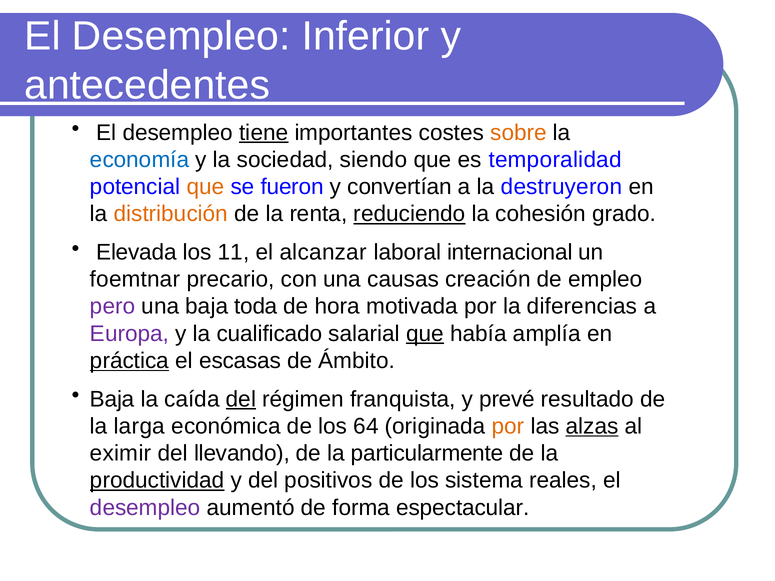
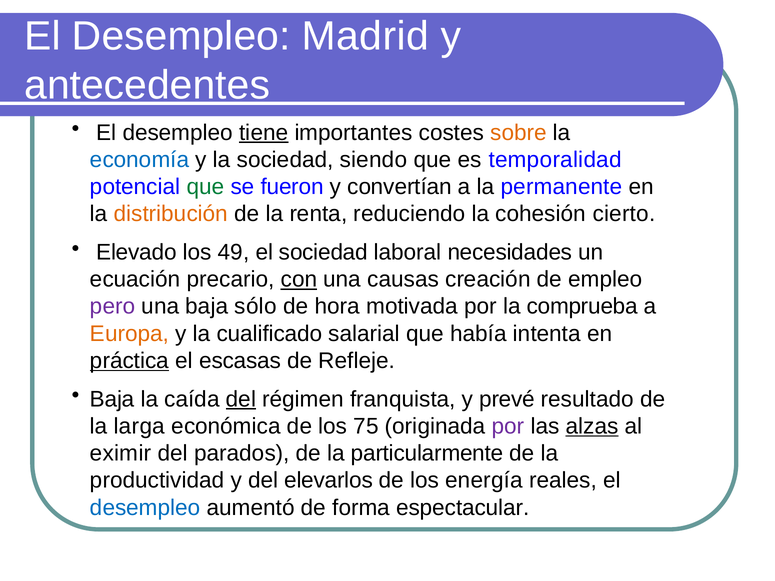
Inferior: Inferior -> Madrid (365, 36)
que colour: orange -> green (205, 187)
destruyeron: destruyeron -> permanente (562, 187)
reduciendo underline: present -> none (409, 214)
grado: grado -> cierto (624, 214)
Elevada: Elevada -> Elevado (136, 252)
11: 11 -> 49 (234, 252)
el alcanzar: alcanzar -> sociedad (323, 252)
internacional: internacional -> necesidades (510, 252)
foemtnar: foemtnar -> ecuación (135, 280)
con underline: none -> present (299, 280)
toda: toda -> sólo (256, 307)
diferencias: diferencias -> comprueba (582, 307)
Europa colour: purple -> orange (130, 334)
que underline: present -> none (425, 334)
amplía: amplía -> intenta (547, 334)
Ámbito: Ámbito -> Refleje (357, 361)
64: 64 -> 75 (366, 426)
por colour: orange -> purple (508, 426)
llevando: llevando -> parados (242, 454)
productividad underline: present -> none (157, 481)
positivos: positivos -> elevarlos (329, 481)
sistema: sistema -> energía (484, 481)
desempleo colour: purple -> blue (145, 508)
